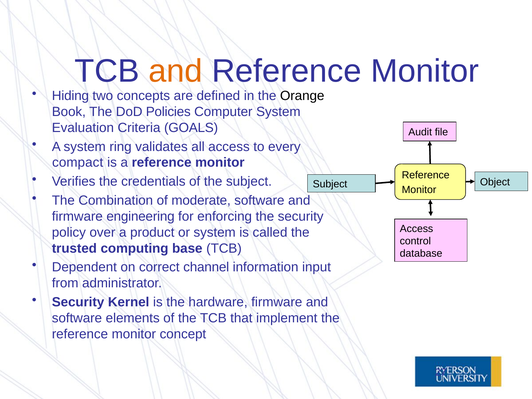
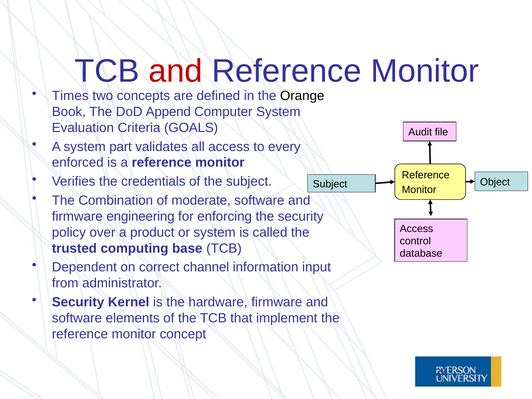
and colour: orange -> red (176, 71)
Hiding: Hiding -> Times (70, 96)
Policies: Policies -> Append (168, 112)
ring: ring -> part (121, 147)
compact: compact -> enforced (78, 163)
